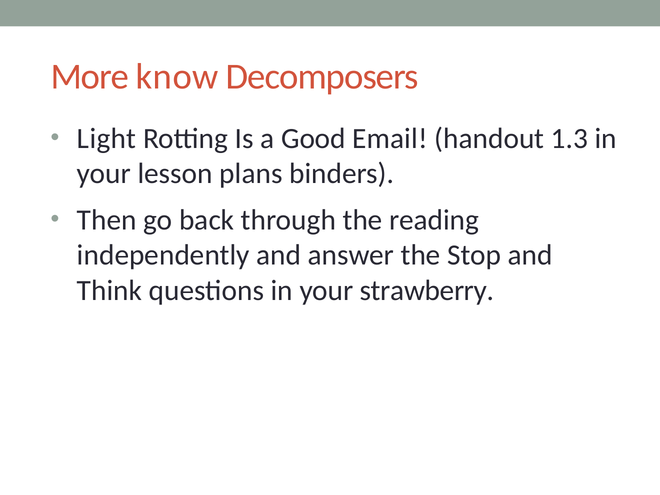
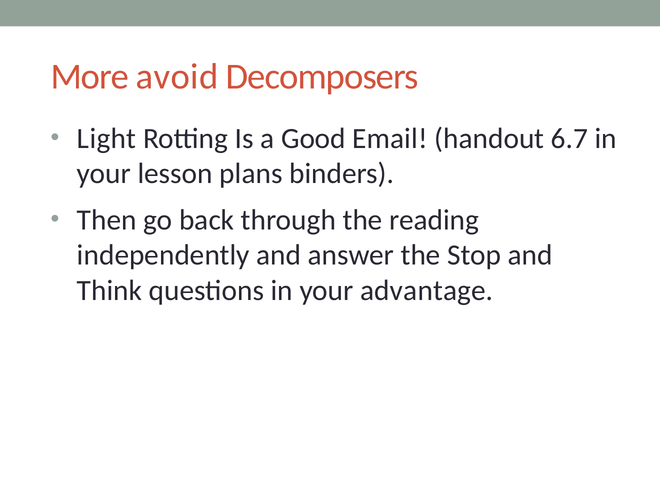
know: know -> avoid (177, 77)
1.3: 1.3 -> 6.7 (569, 138)
strawberry: strawberry -> advantage (427, 290)
